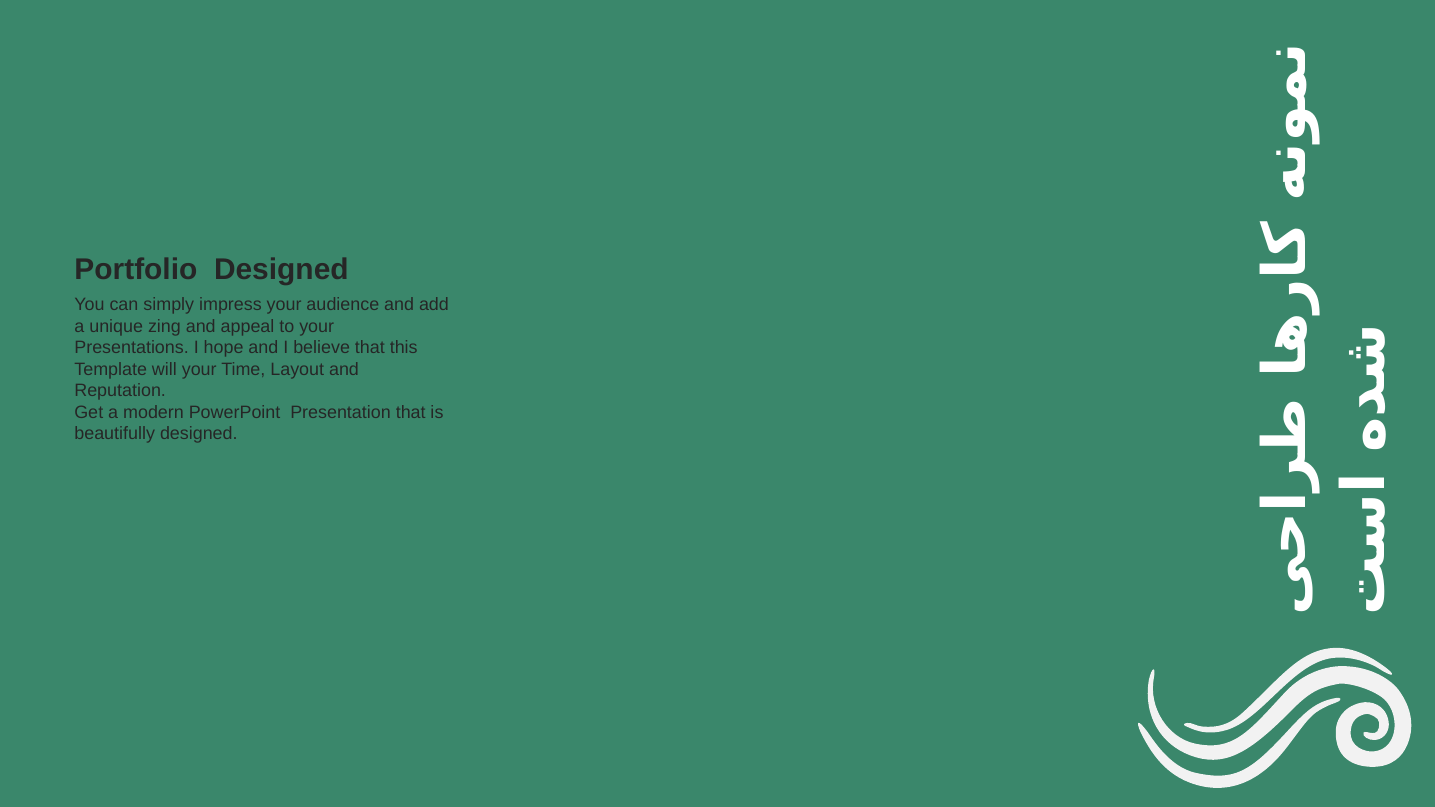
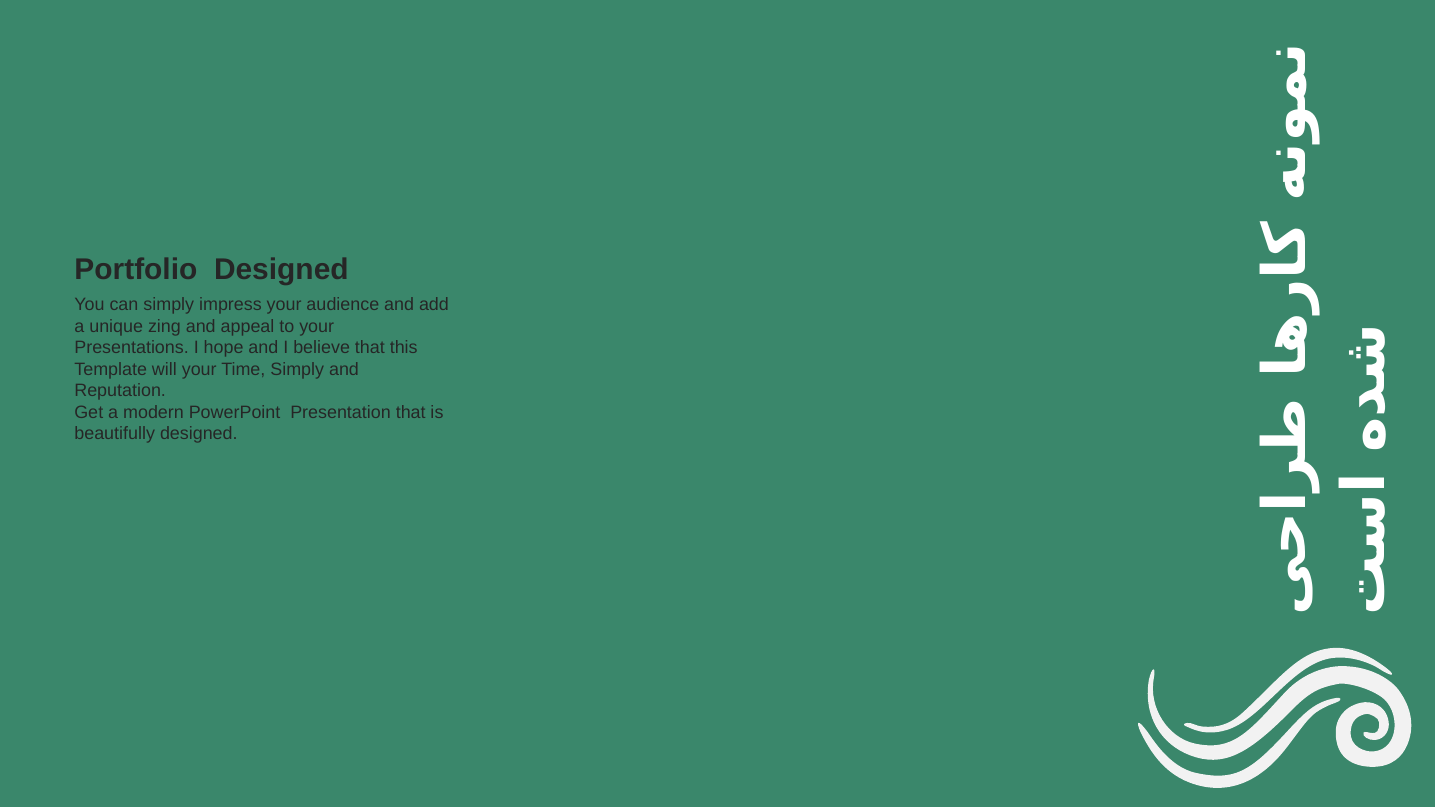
Time Layout: Layout -> Simply (297, 369)
